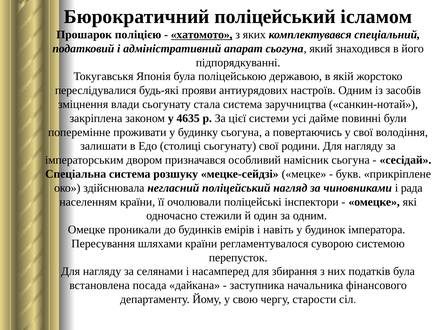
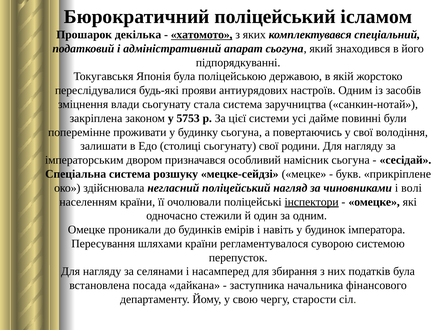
поліцією: поліцією -> декілька (138, 35)
4635: 4635 -> 5753 (188, 118)
рада: рада -> волі (412, 188)
інспектори underline: none -> present (312, 202)
